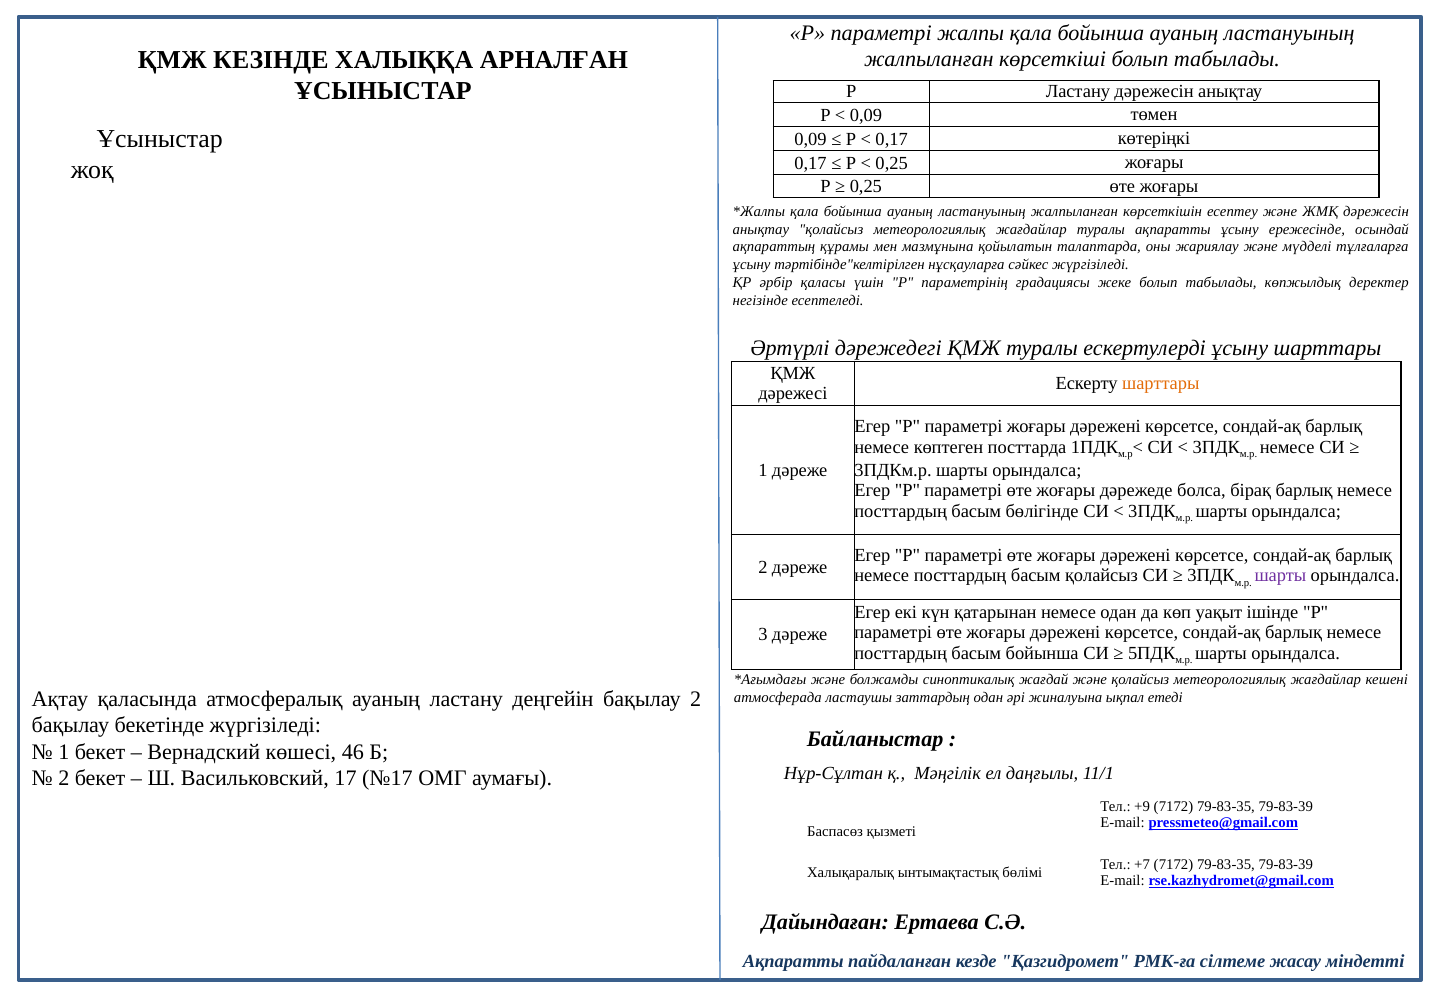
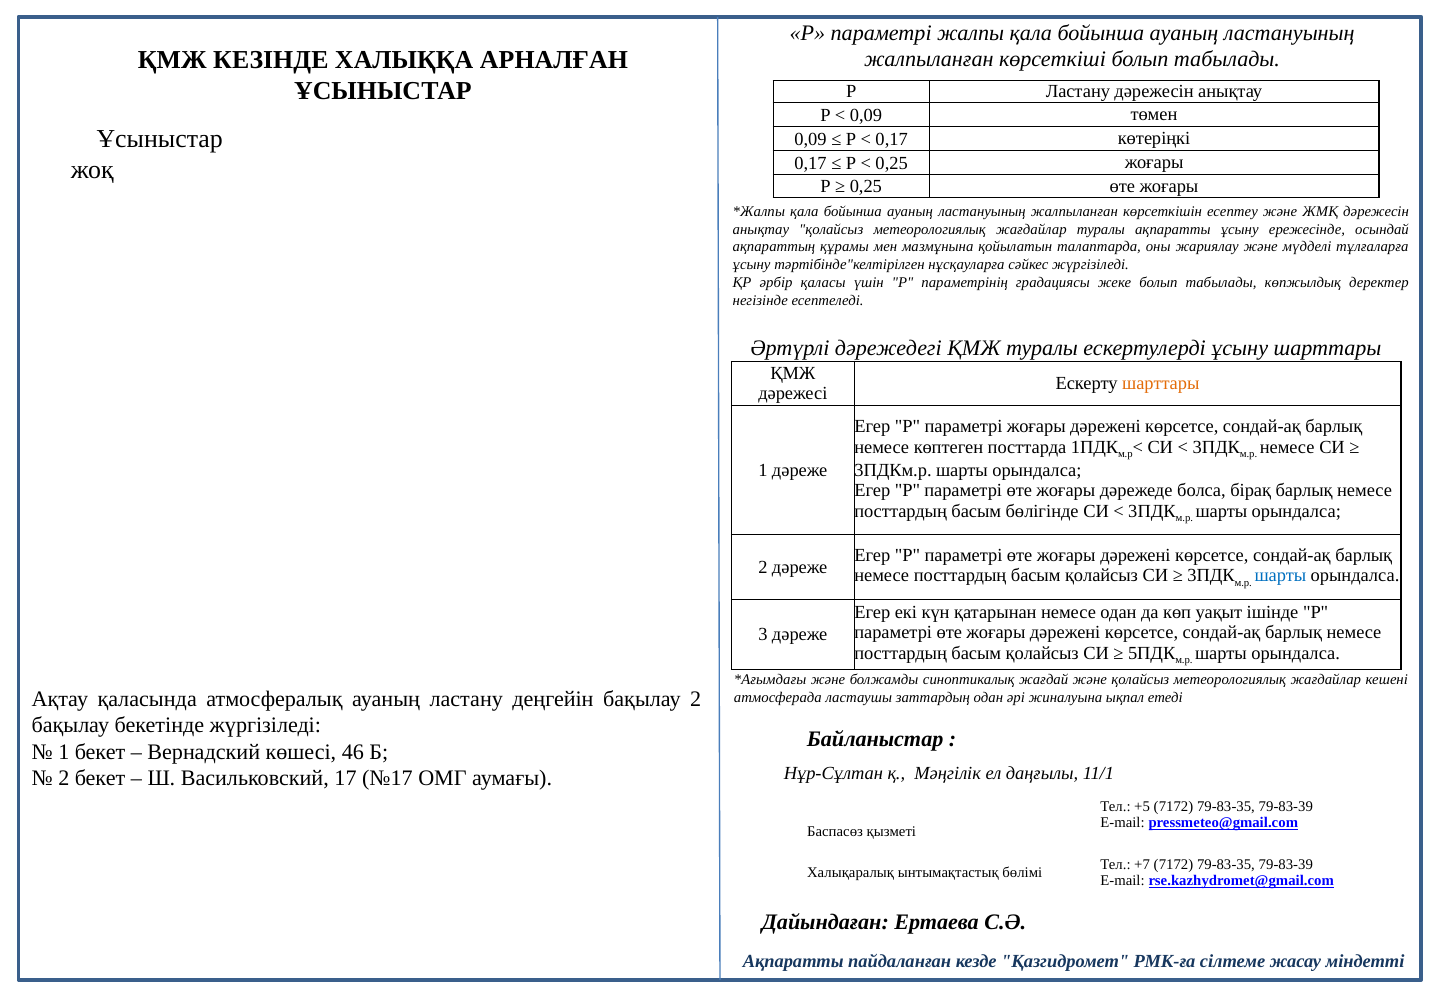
шарты colour: purple -> blue (1280, 576)
бойынша: бойынша -> қолайсыз (1042, 653)
+9: +9 -> +5 (1142, 807)
